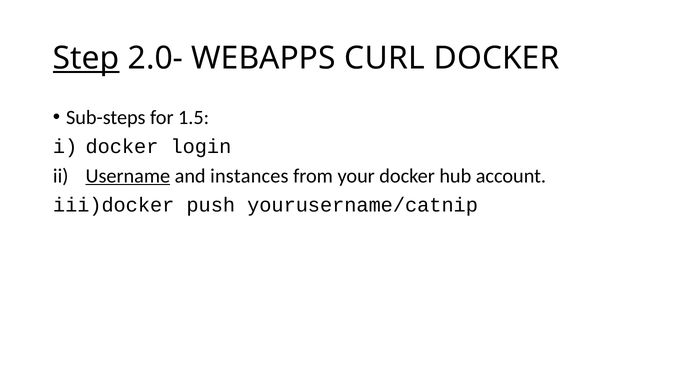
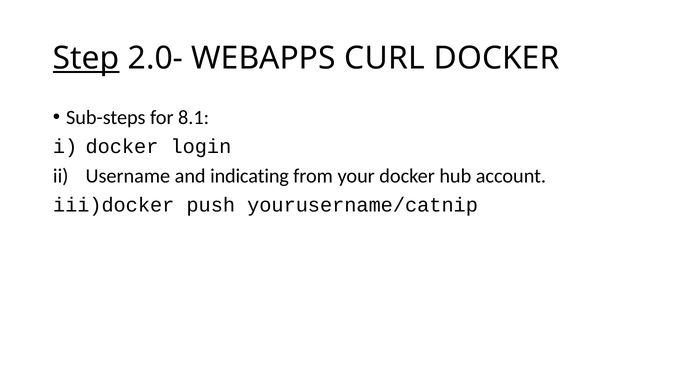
1.5: 1.5 -> 8.1 (194, 118)
Username underline: present -> none (128, 176)
instances: instances -> indicating (250, 176)
